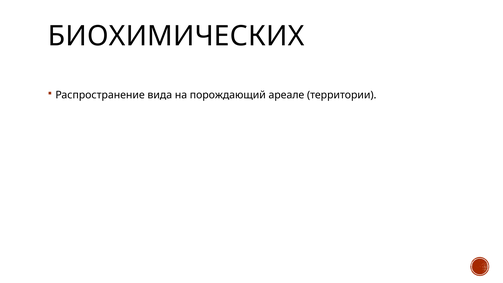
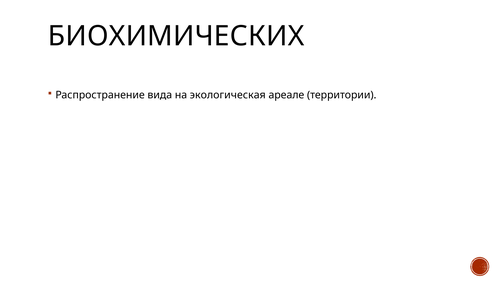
порождающий: порождающий -> экологическая (228, 95)
